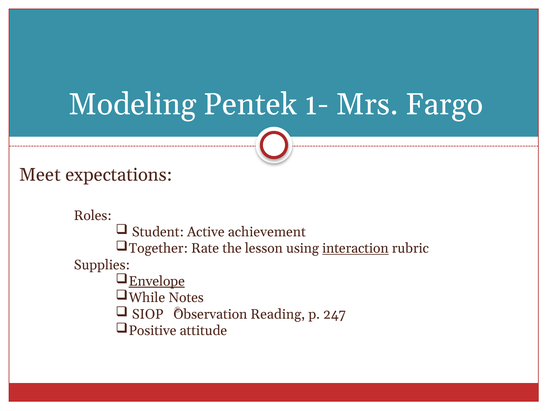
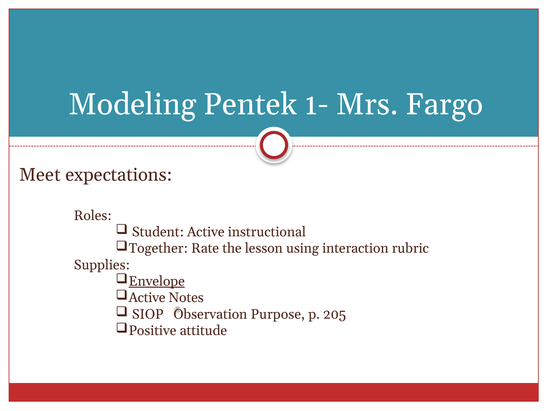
achievement: achievement -> instructional (267, 232)
interaction underline: present -> none (355, 248)
While: While -> Active (147, 298)
Reading: Reading -> Purpose (278, 314)
247: 247 -> 205 (335, 314)
